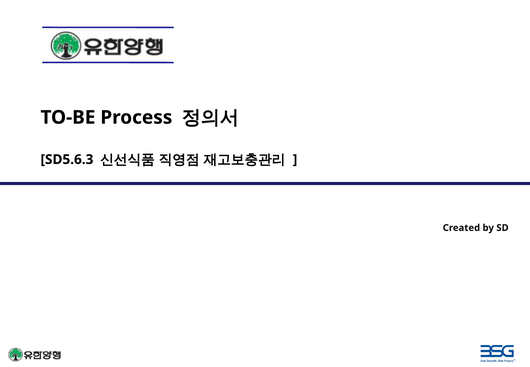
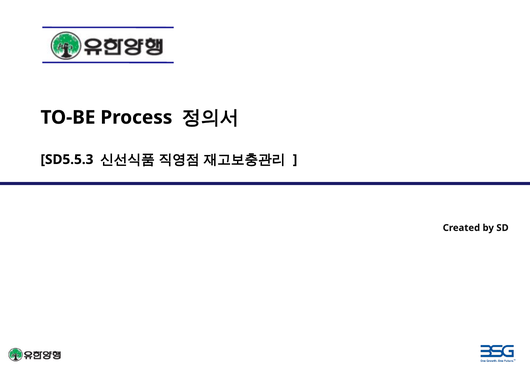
SD5.6.3: SD5.6.3 -> SD5.5.3 (67, 159)
